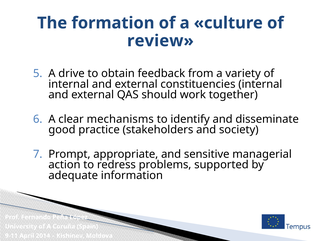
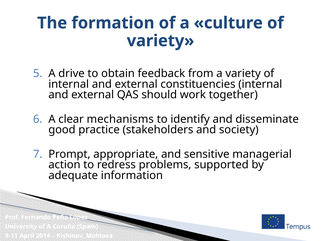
review: review -> variety (161, 41)
